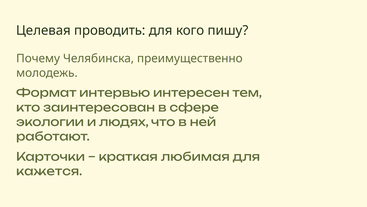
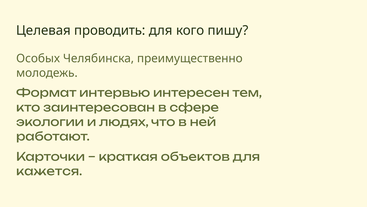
Почему: Почему -> Особых (38, 58)
любимая: любимая -> объектов (195, 157)
